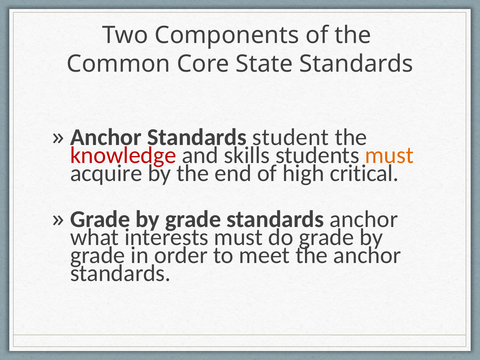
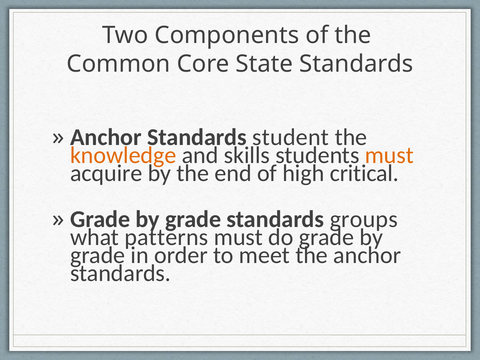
knowledge colour: red -> orange (123, 155)
standards anchor: anchor -> groups (364, 219)
interests: interests -> patterns (166, 237)
